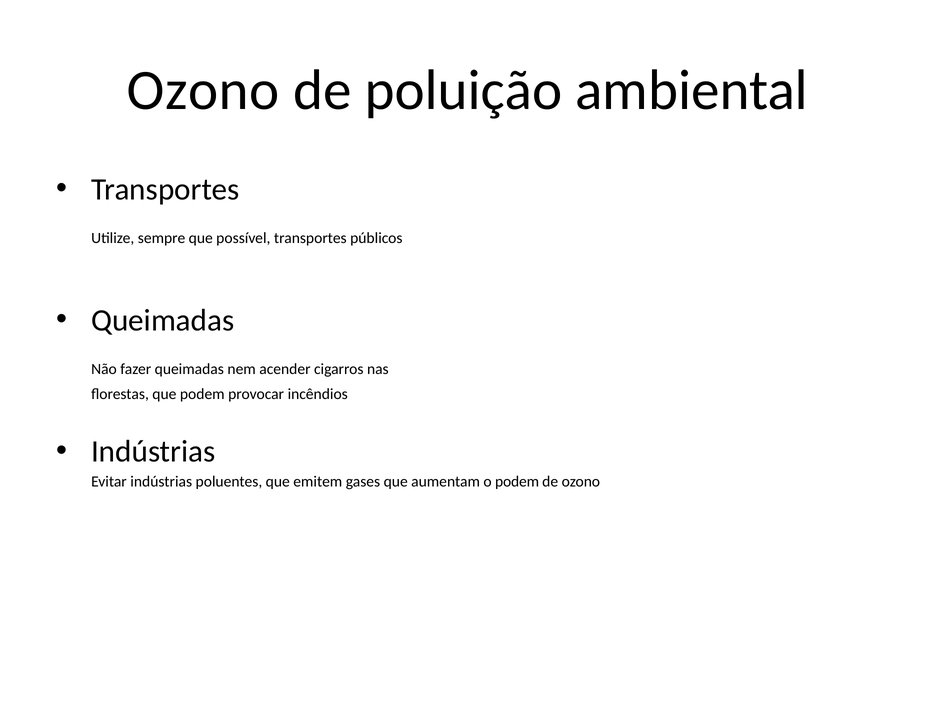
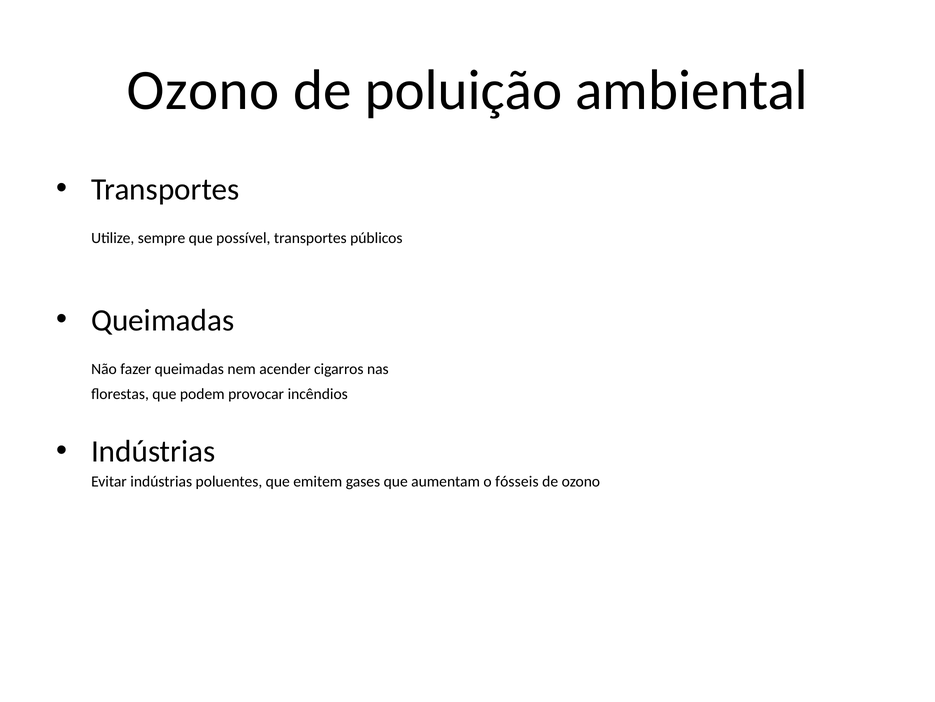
o podem: podem -> fósseis (517, 481)
